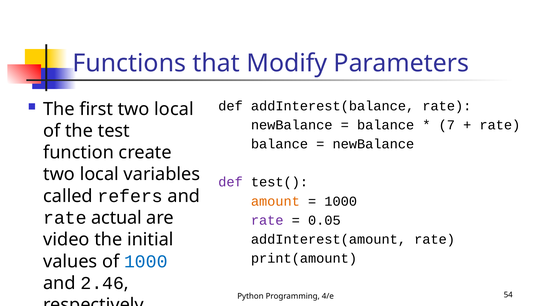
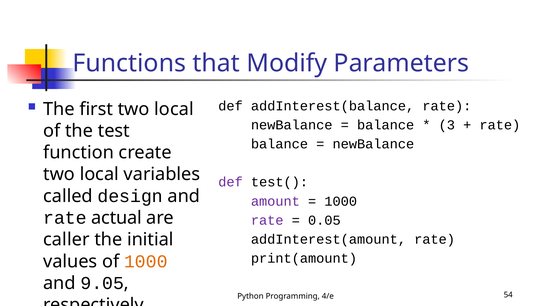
7: 7 -> 3 (447, 125)
refers: refers -> design (130, 196)
amount colour: orange -> purple (275, 201)
video: video -> caller (66, 240)
1000 colour: blue -> orange (146, 261)
2.46: 2.46 -> 9.05 (102, 283)
